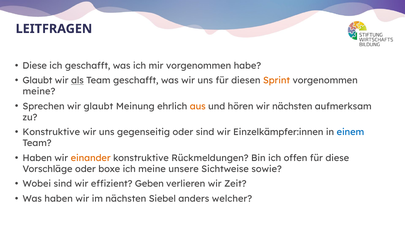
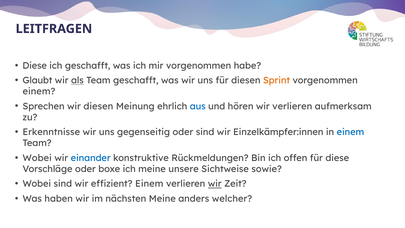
meine: meine -> einem (39, 91)
wir glaubt: glaubt -> diesen (98, 106)
aus colour: orange -> blue (198, 106)
wir nächsten: nächsten -> verlieren (292, 106)
Konstruktive: Konstruktive -> Erkenntnisse (51, 132)
Haben: Haben -> Wobei (37, 158)
einander colour: orange -> blue (91, 158)
effizient Geben: Geben -> Einem (149, 184)
wir underline: none -> present (215, 184)
nächsten Siebel: Siebel -> Meine (162, 199)
